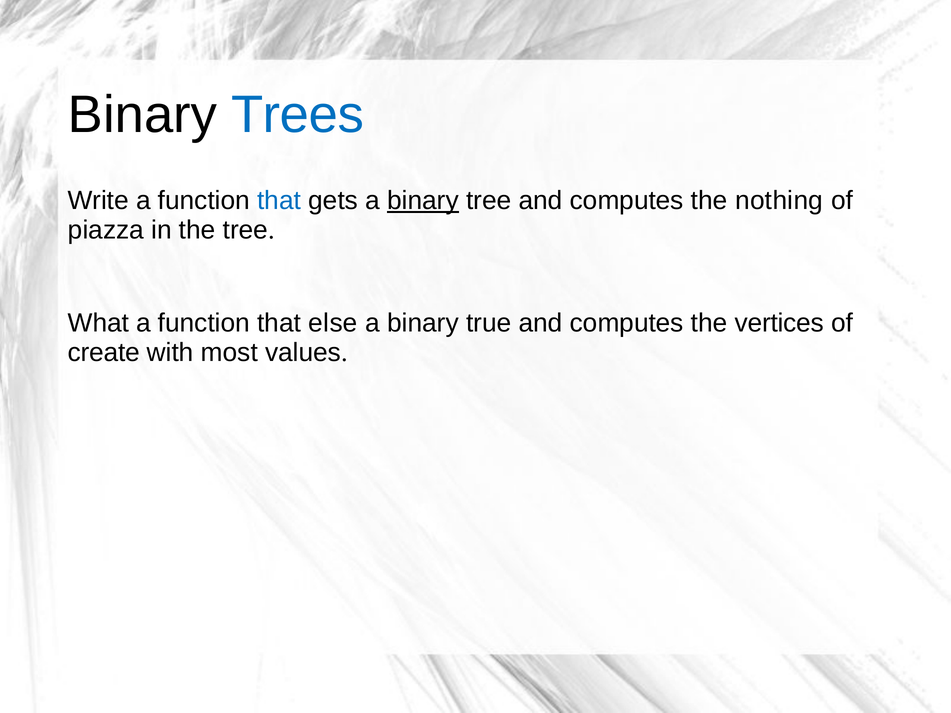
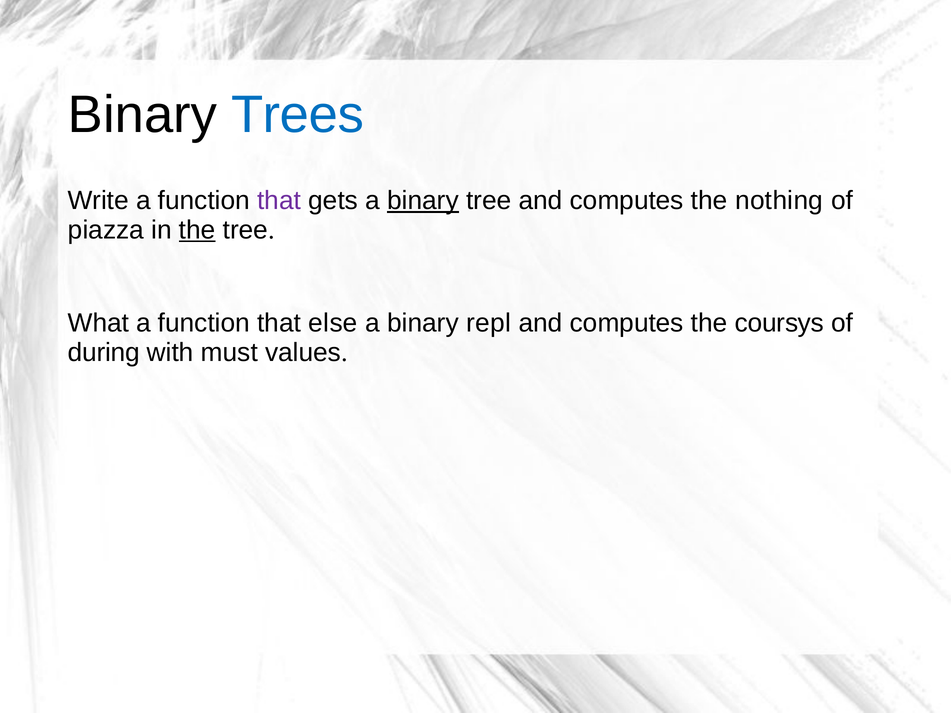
that colour: blue -> purple (279, 201)
the underline: none -> present (197, 230)
true: true -> repl (489, 323)
vertices: vertices -> coursys (779, 323)
create: create -> during (104, 353)
most: most -> must (229, 353)
